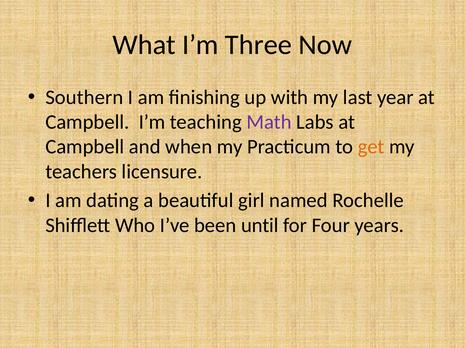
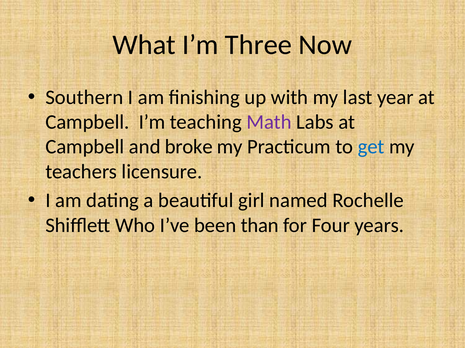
when: when -> broke (189, 147)
get colour: orange -> blue (371, 147)
until: until -> than (260, 226)
